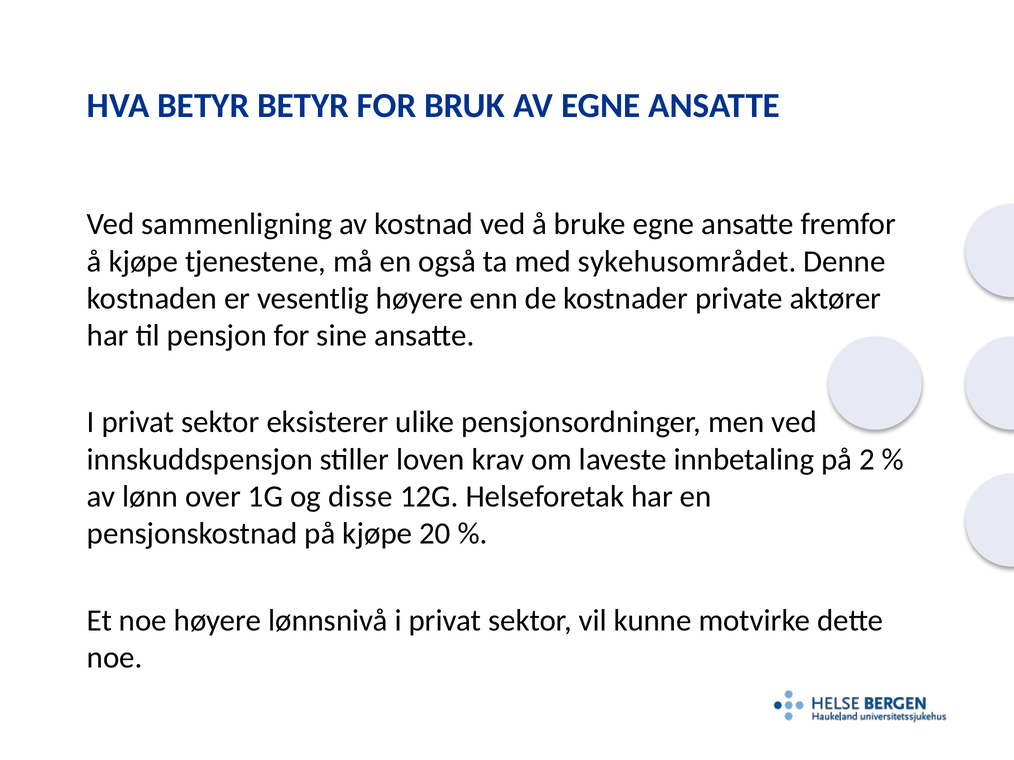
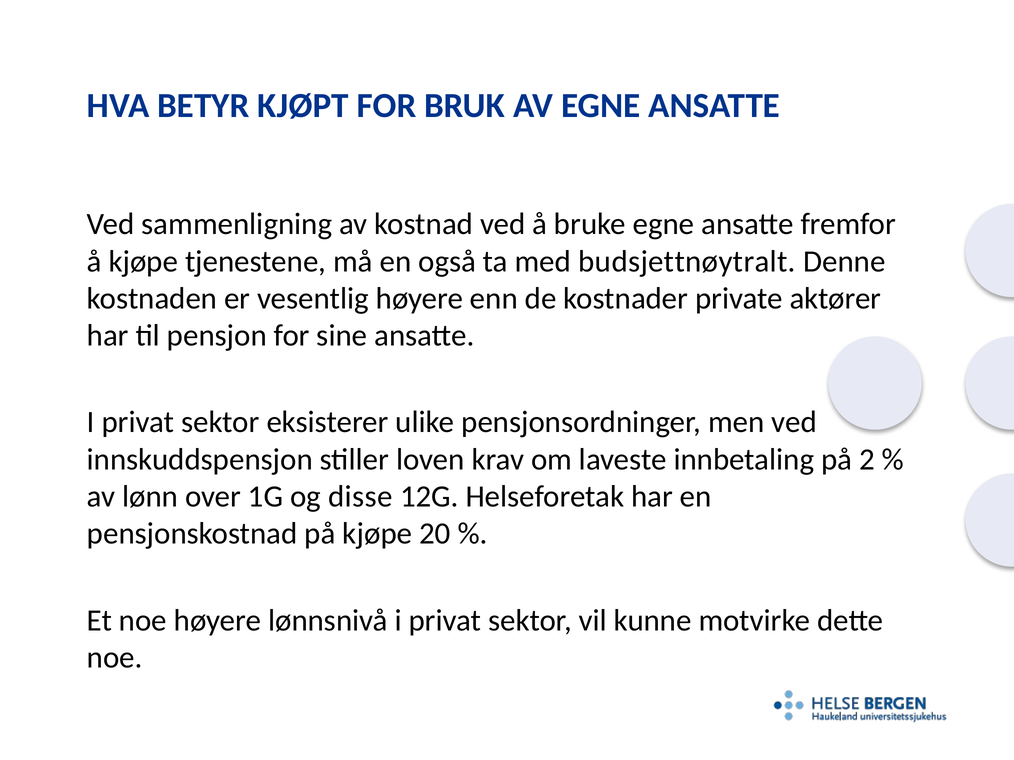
BETYR BETYR: BETYR -> KJØPT (303, 106)
sykehusområdet: sykehusområdet -> budsjettnøytralt (687, 261)
